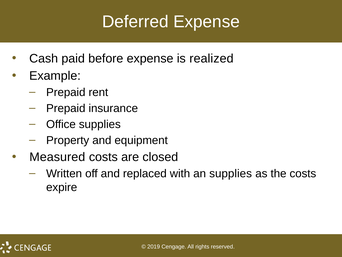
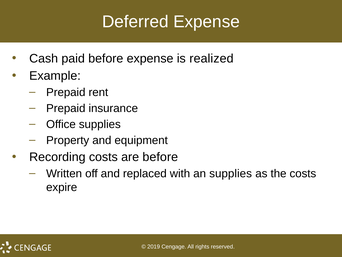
Measured: Measured -> Recording (57, 157)
are closed: closed -> before (160, 157)
